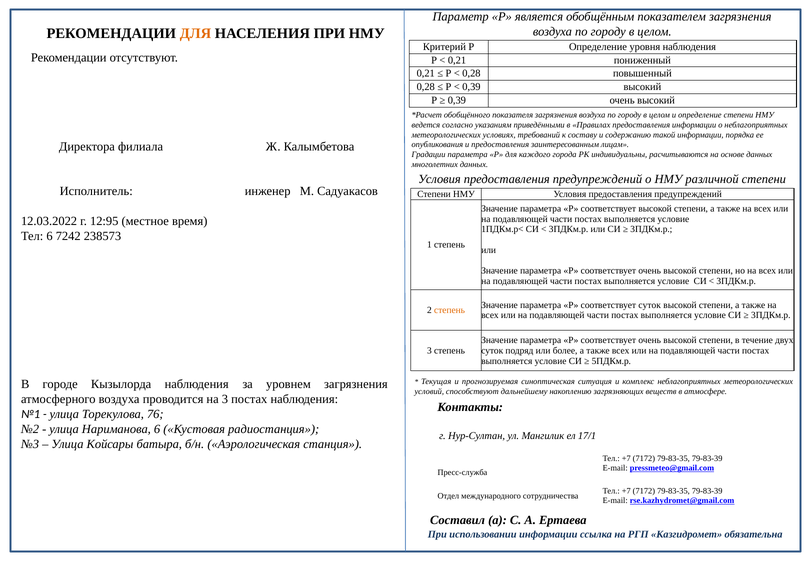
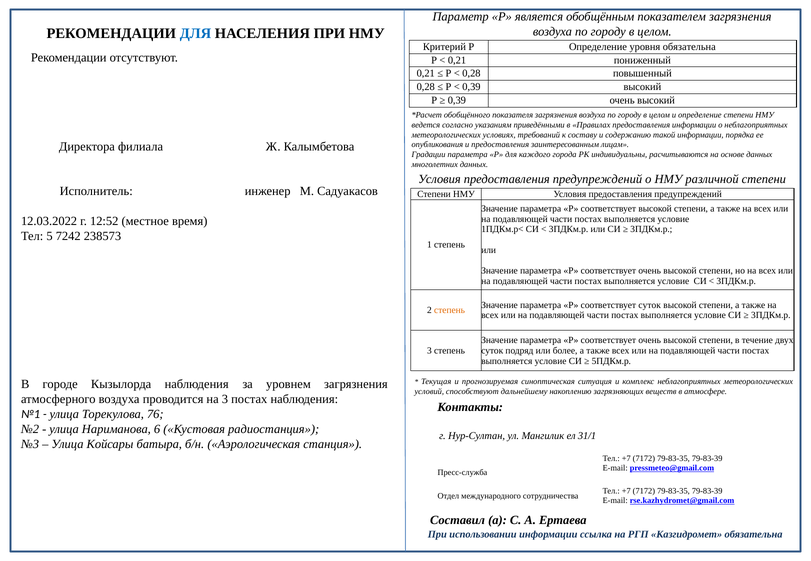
ДЛЯ colour: orange -> blue (195, 34)
уровня наблюдения: наблюдения -> обязательна (689, 47)
12:95: 12:95 -> 12:52 (104, 221)
Тел 6: 6 -> 5 (50, 236)
17/1: 17/1 -> 31/1 (587, 436)
